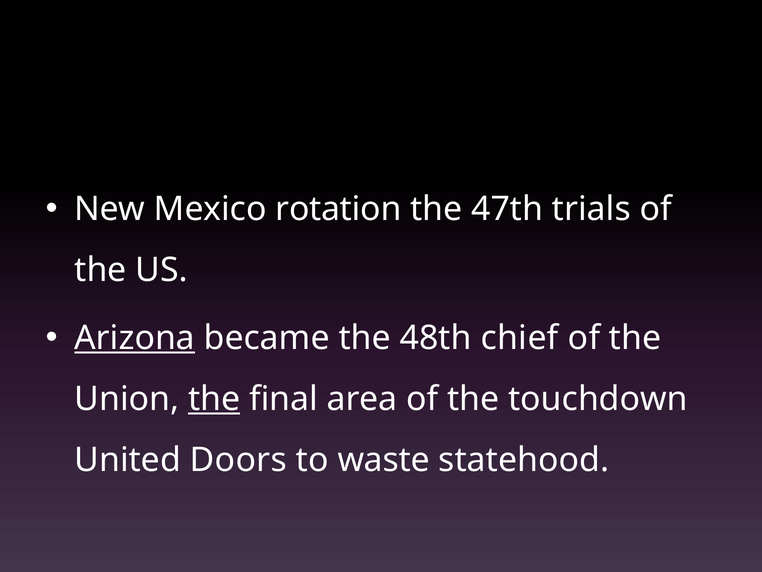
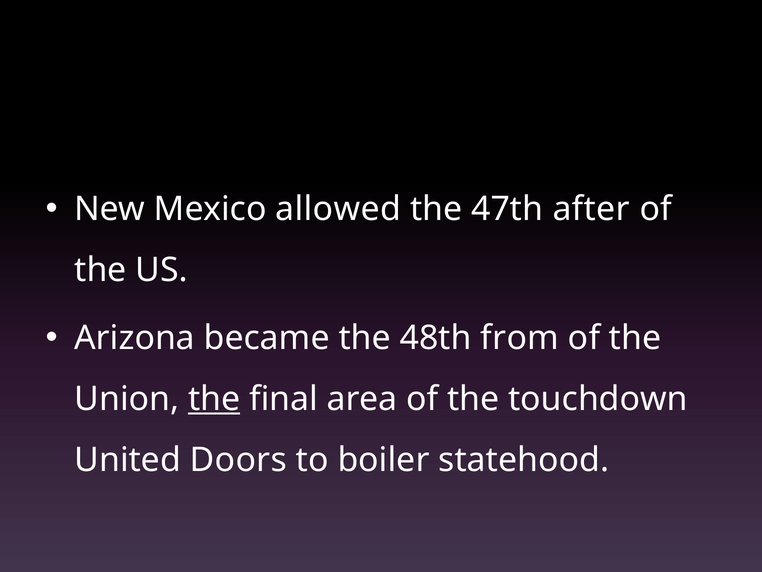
rotation: rotation -> allowed (338, 209)
trials: trials -> after (591, 209)
Arizona underline: present -> none (135, 338)
chief: chief -> from (520, 338)
waste: waste -> boiler (384, 460)
